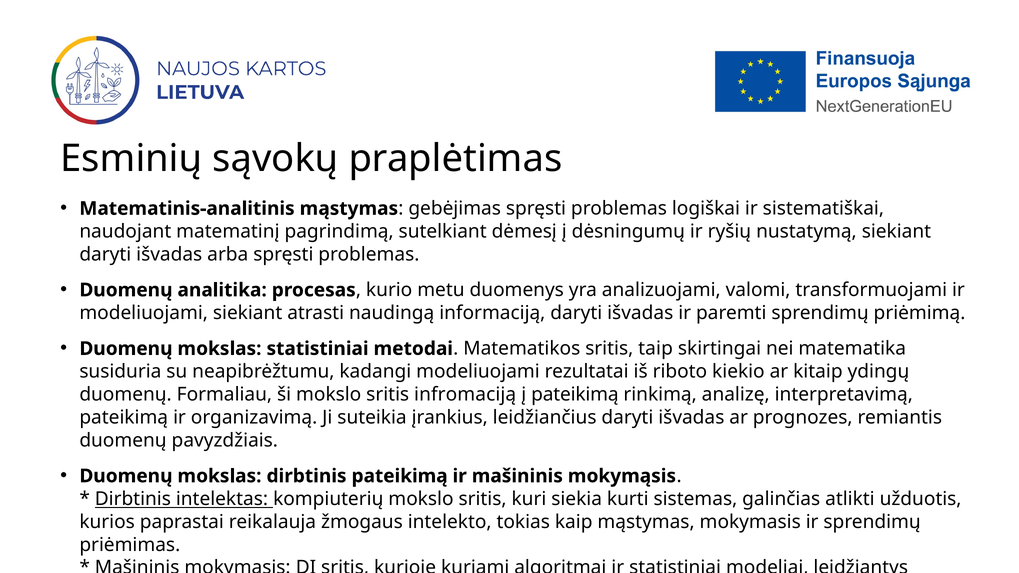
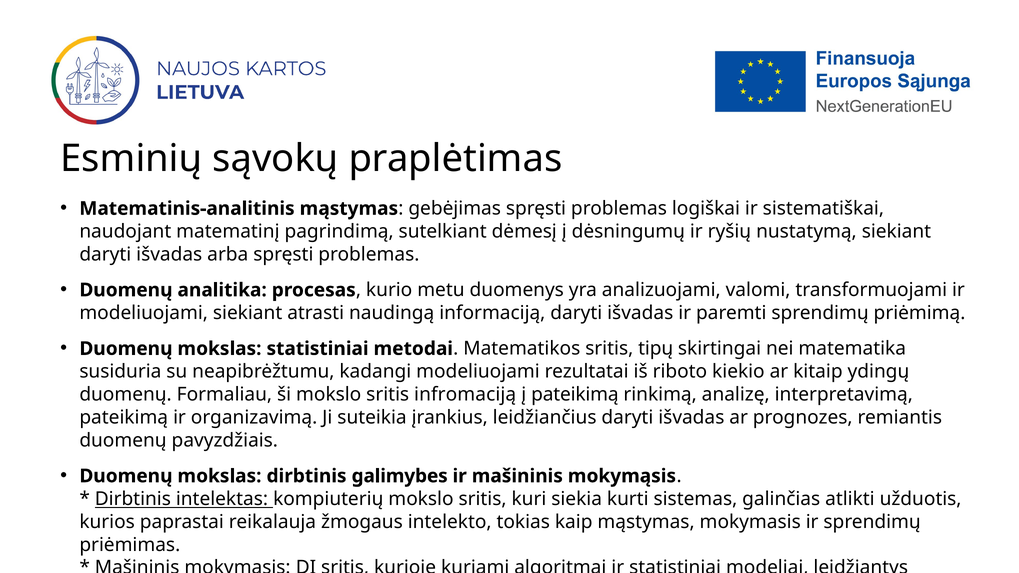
taip: taip -> tipų (656, 349)
dirbtinis pateikimą: pateikimą -> galimybes (400, 476)
